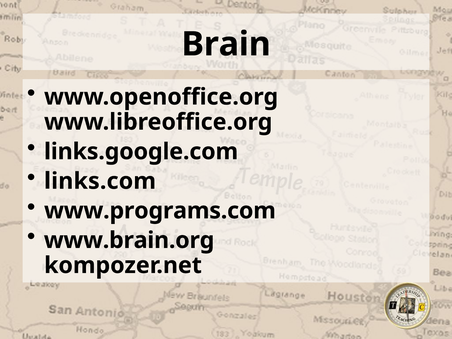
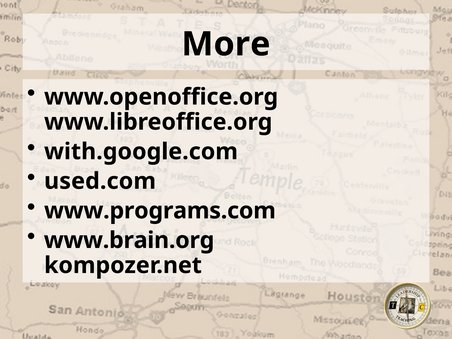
Brain: Brain -> More (226, 44)
links.google.com: links.google.com -> with.google.com (141, 152)
links.com: links.com -> used.com (100, 181)
